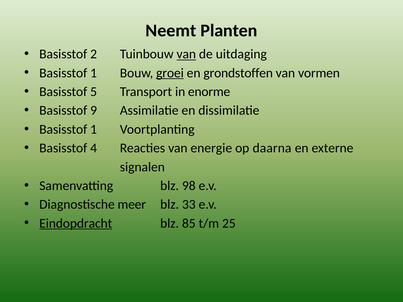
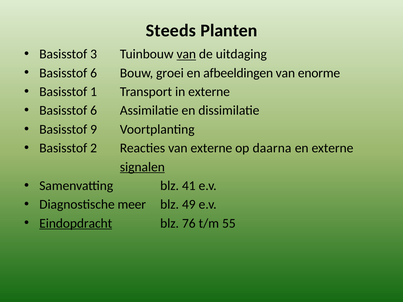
Neemt: Neemt -> Steeds (171, 31)
2: 2 -> 3 (94, 54)
1: 1 -> 6 (94, 73)
groei underline: present -> none (170, 73)
grondstoffen: grondstoffen -> afbeeldingen (238, 73)
vormen: vormen -> enorme (319, 73)
5: 5 -> 1 (94, 92)
in enorme: enorme -> externe (209, 92)
9: 9 -> 6 (94, 111)
1: 1 -> 9 (94, 129)
4: 4 -> 2 (94, 148)
van energie: energie -> externe (211, 148)
signalen underline: none -> present (142, 167)
98: 98 -> 41 (189, 186)
33: 33 -> 49 (189, 205)
85: 85 -> 76 (189, 223)
25: 25 -> 55 (229, 223)
